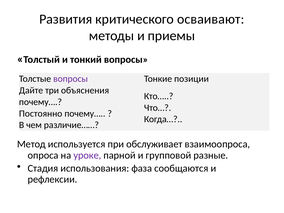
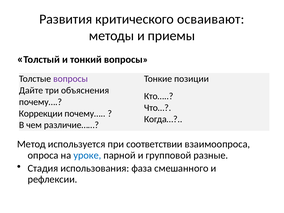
Постоянно: Постоянно -> Коррекции (41, 113)
обслуживает: обслуживает -> соответствии (154, 144)
уроке colour: purple -> blue (87, 155)
сообщаются: сообщаются -> смешанного (181, 168)
